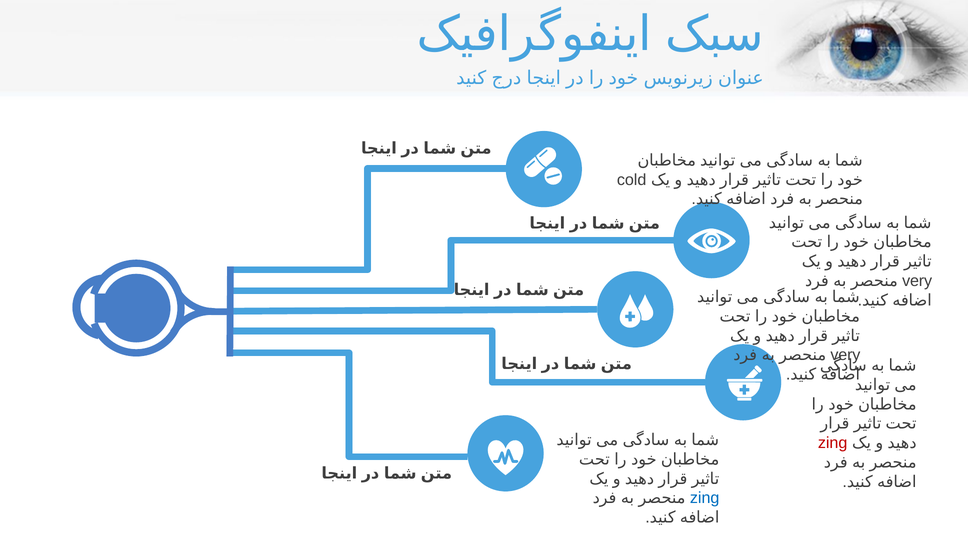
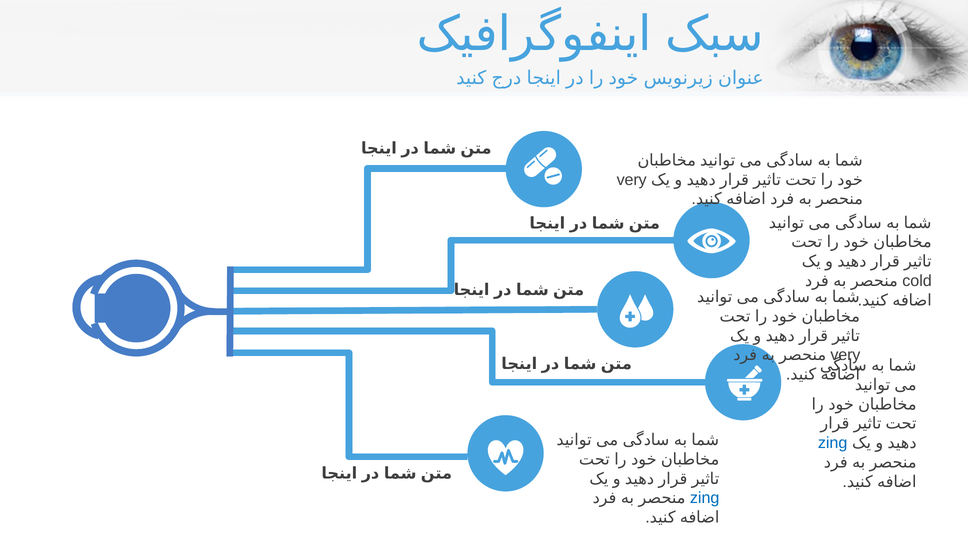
cold: cold -> very (632, 180)
very: very -> cold (917, 281)
zing colour: red -> blue (833, 443)
